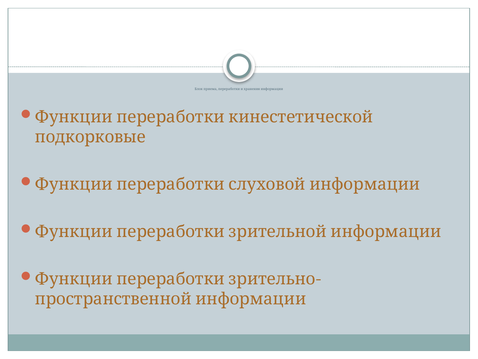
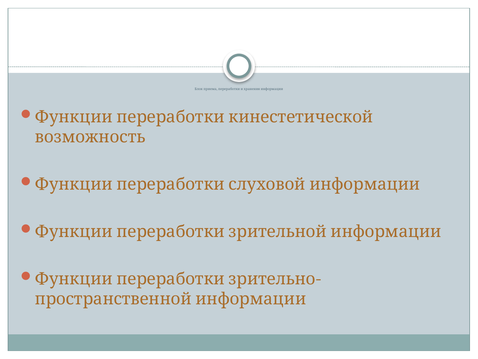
подкорковые: подкорковые -> возможность (90, 137)
